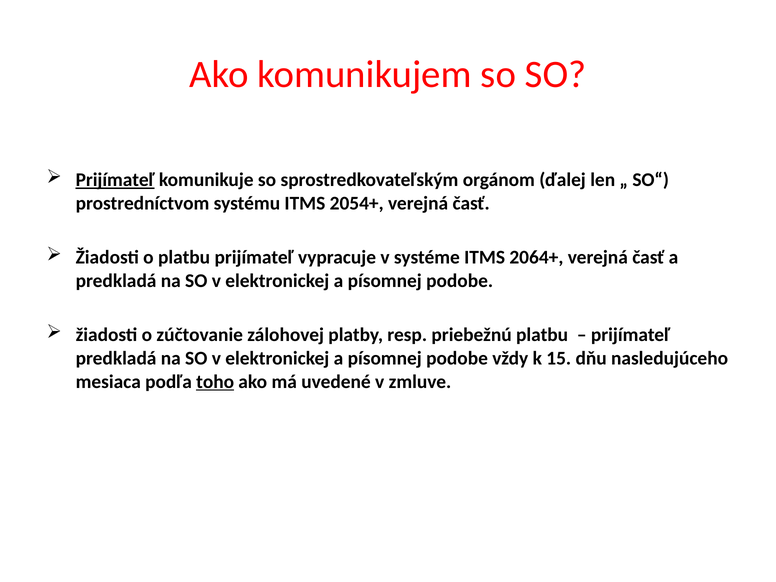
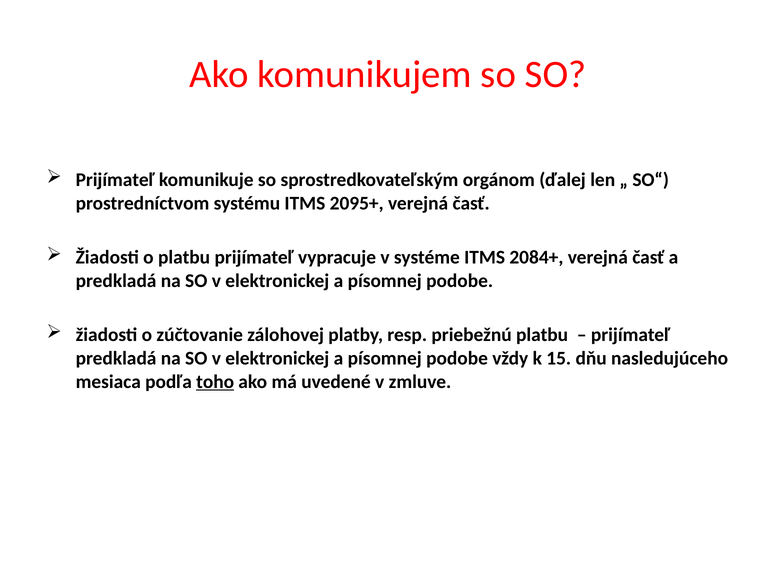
Prijímateľ underline: present -> none (115, 180)
2054+: 2054+ -> 2095+ (357, 203)
2064+: 2064+ -> 2084+ (536, 257)
